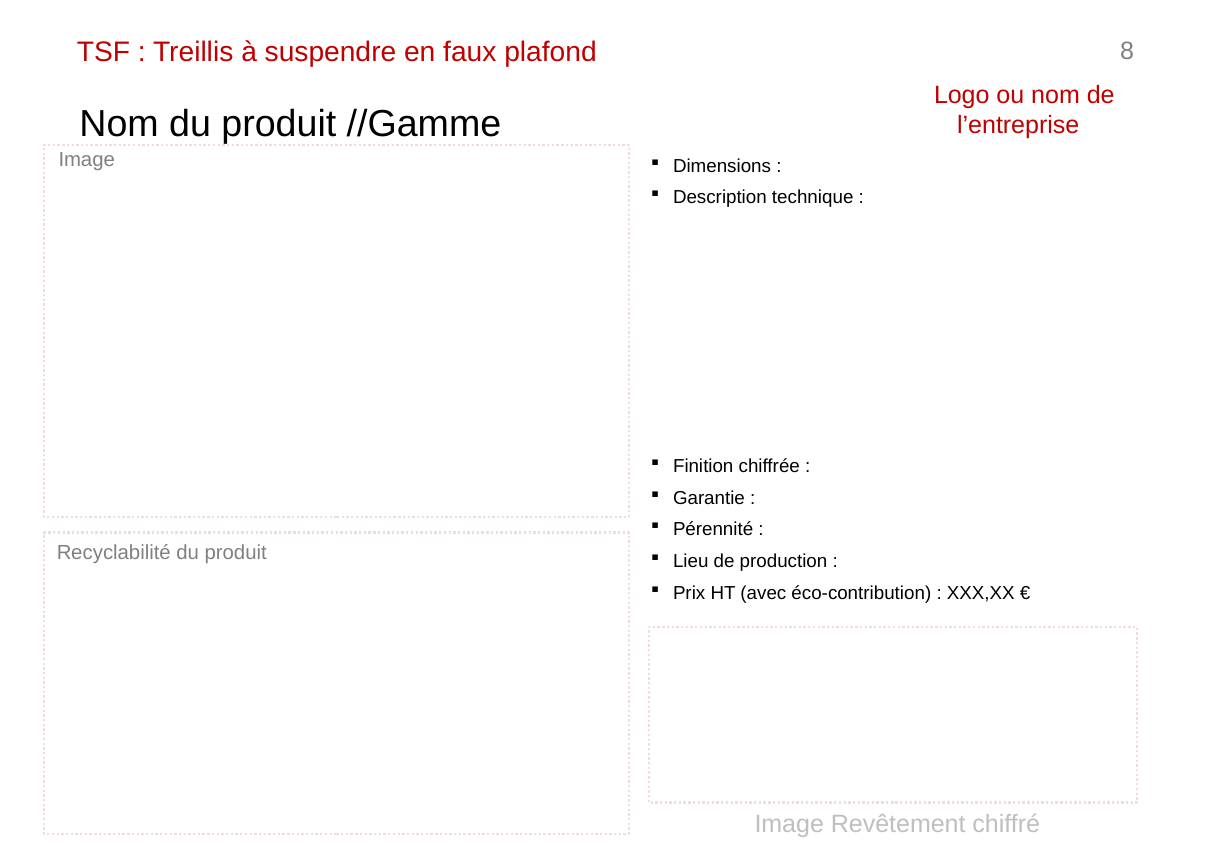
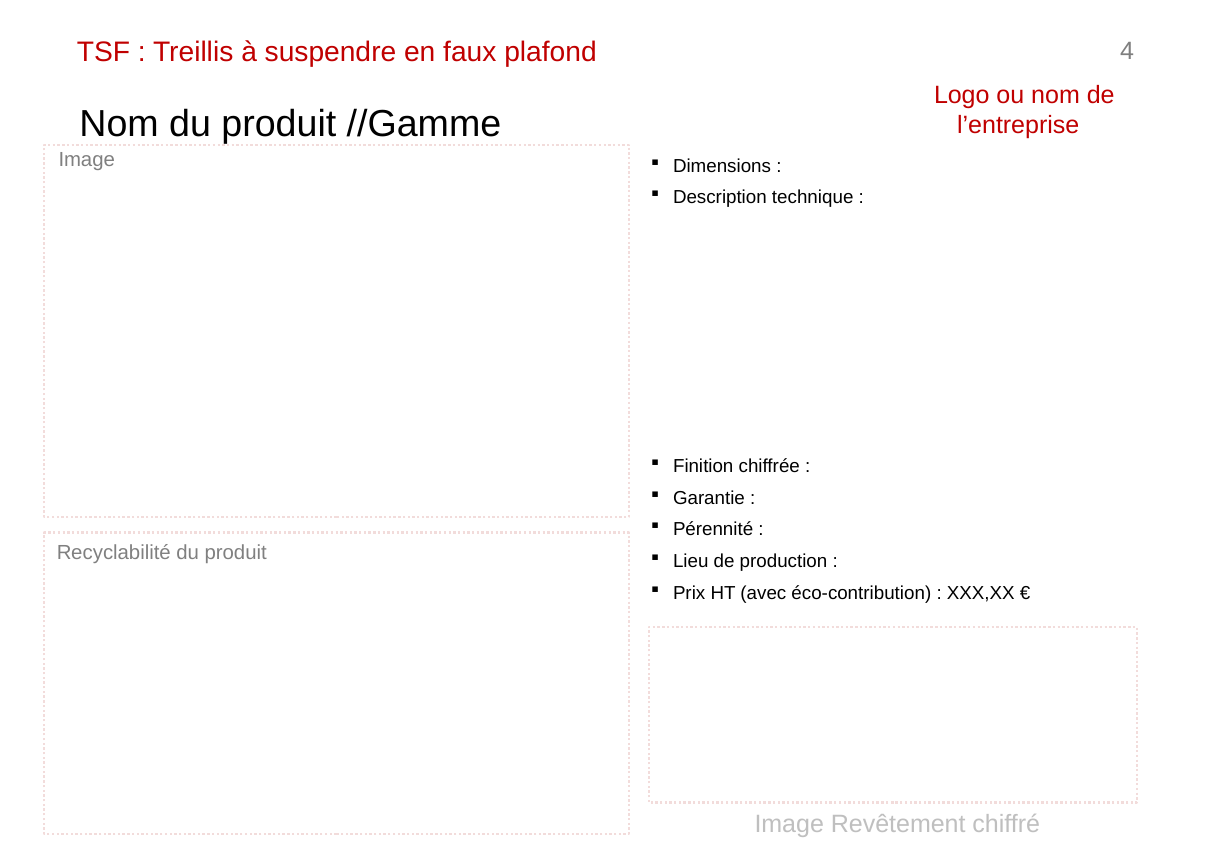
8: 8 -> 4 (1127, 52)
